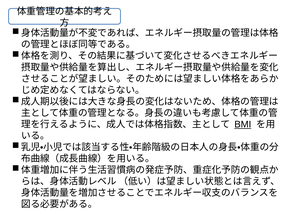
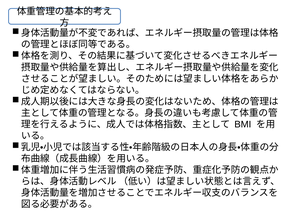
BMI underline: present -> none (243, 125)
